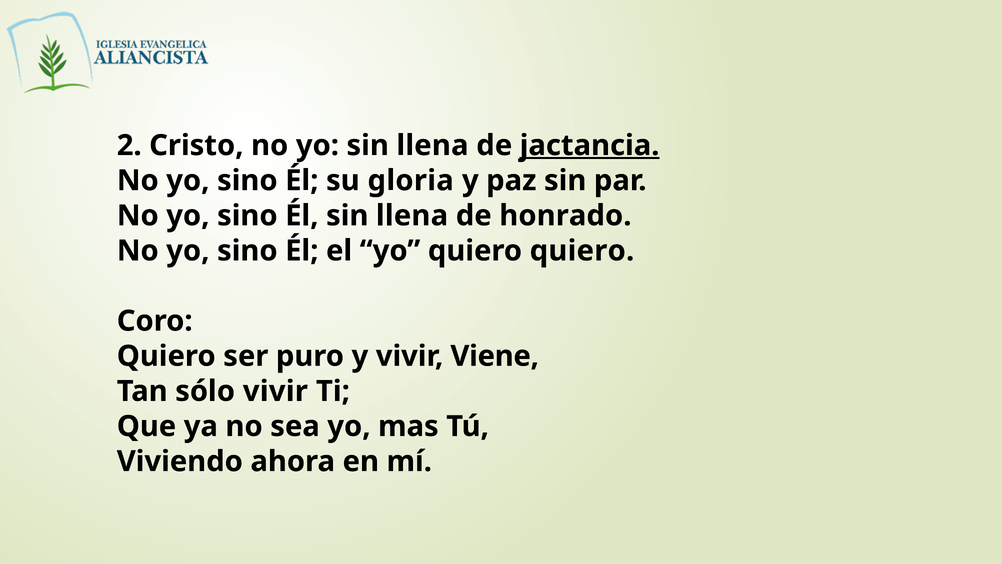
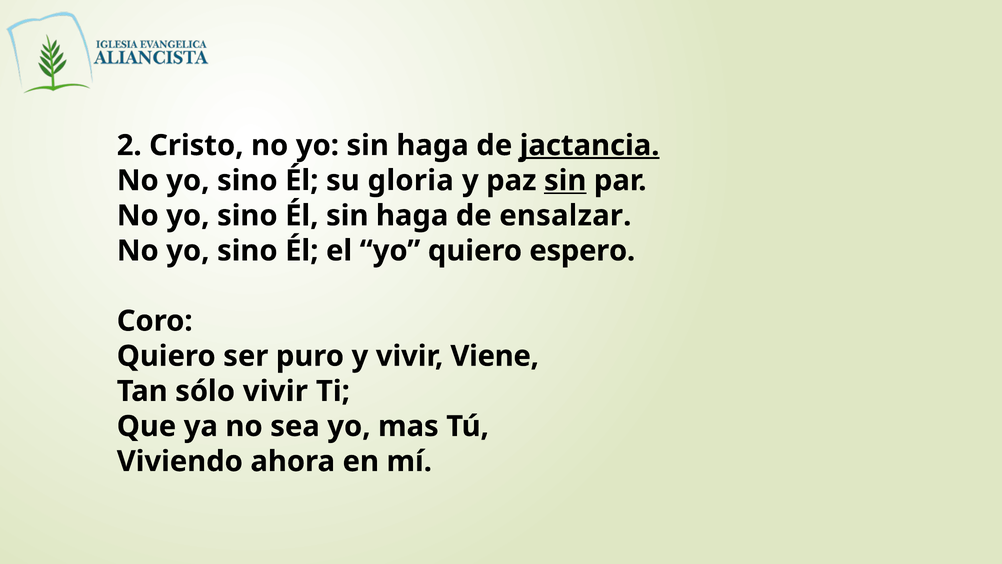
yo sin llena: llena -> haga (433, 145)
sin underline: none -> present (565, 180)
Él sin llena: llena -> haga (412, 216)
honrado: honrado -> ensalzar (565, 216)
quiero quiero: quiero -> espero (582, 251)
